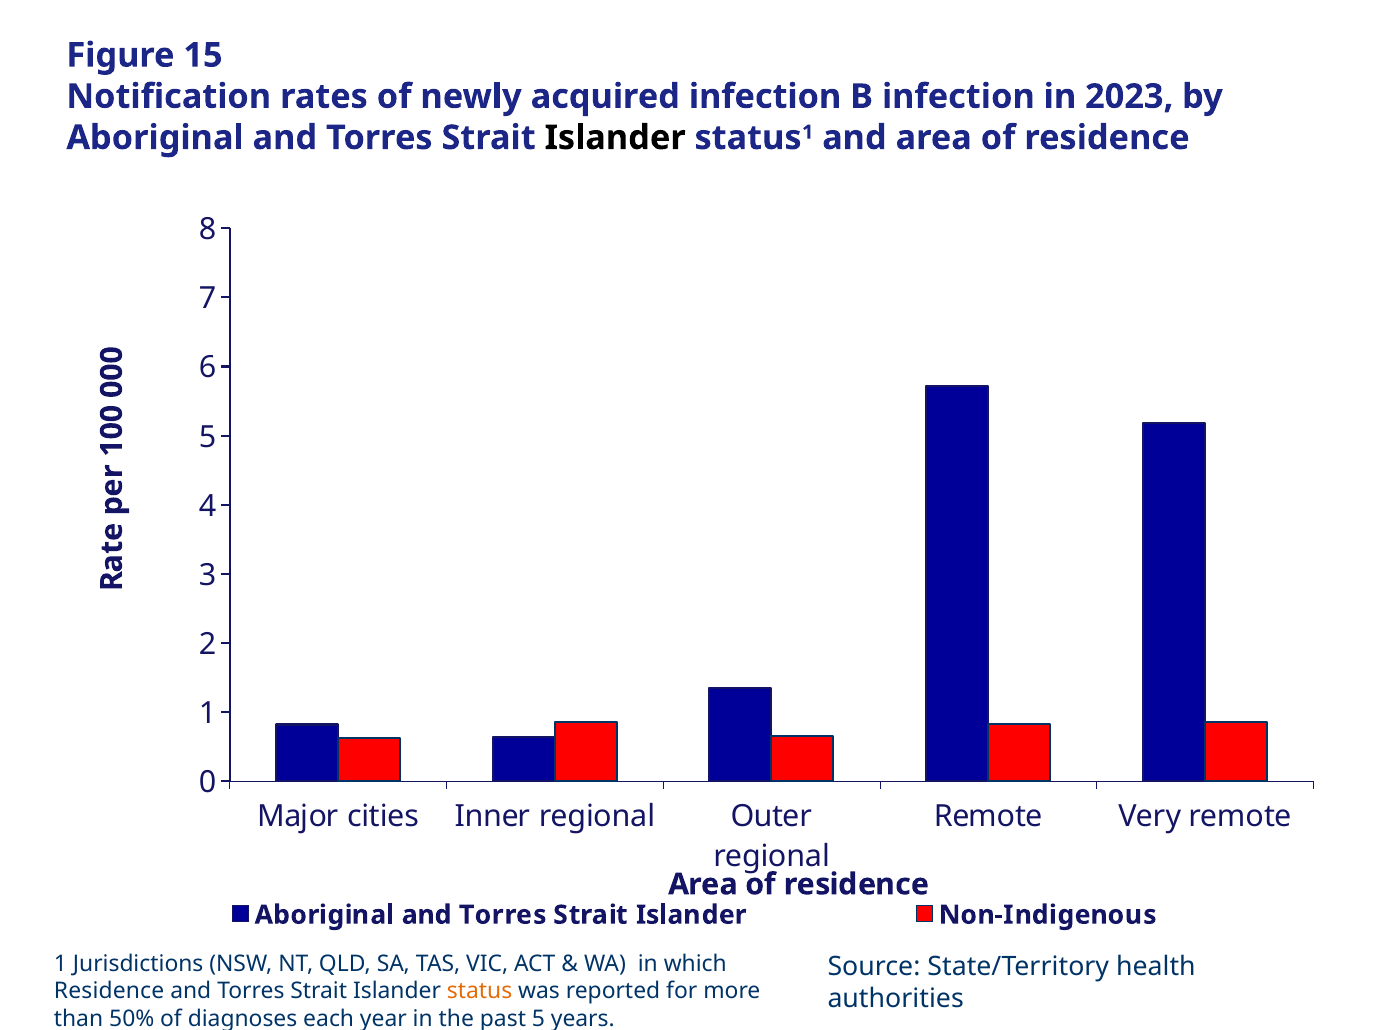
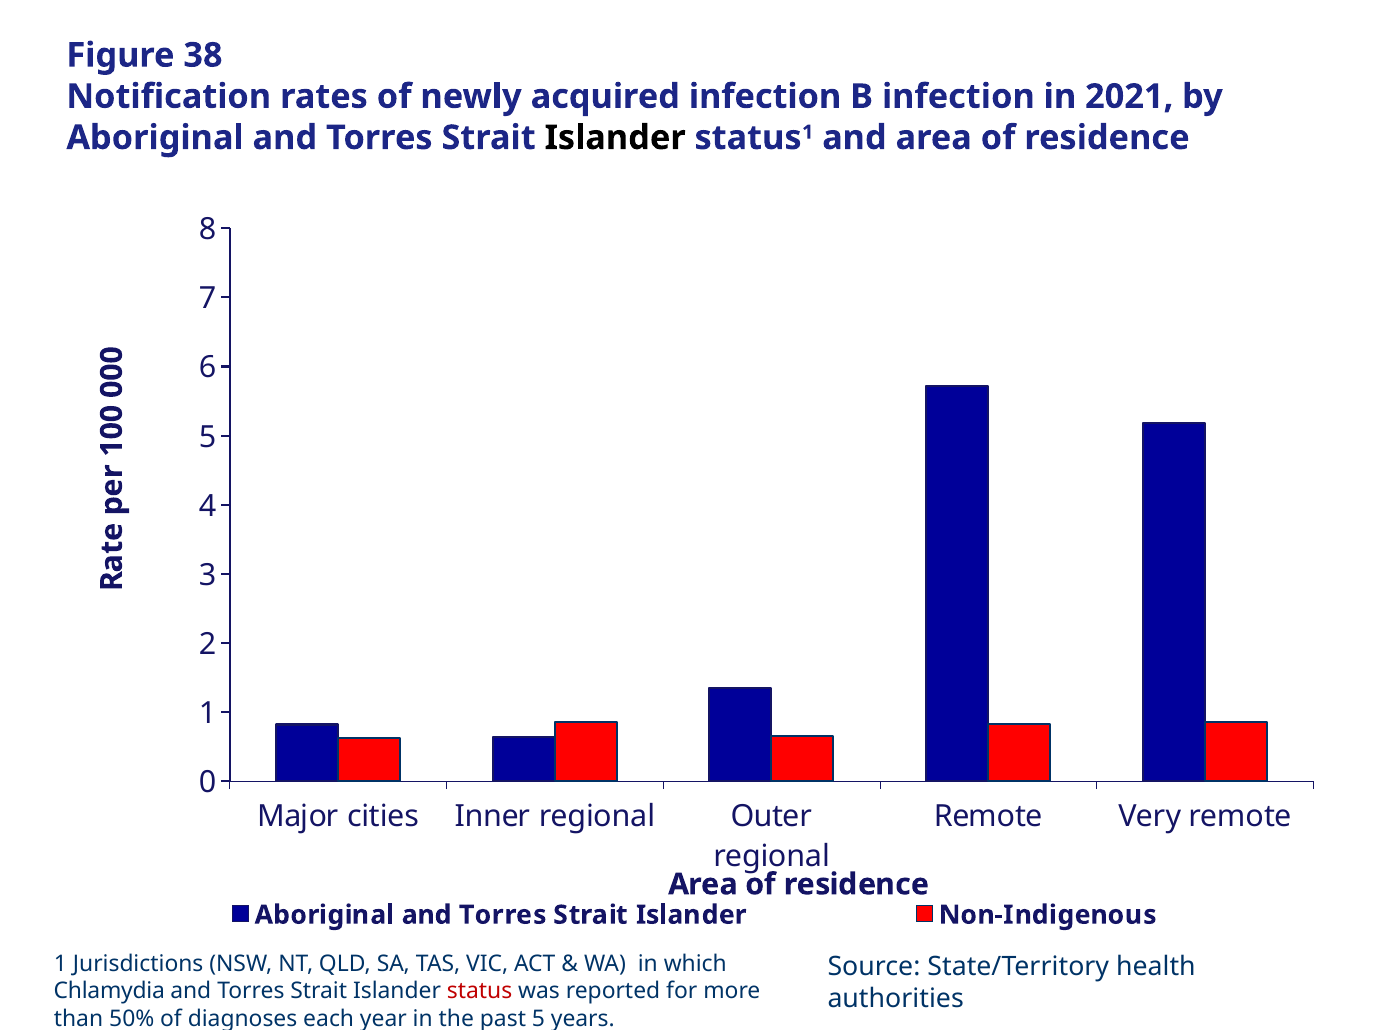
15: 15 -> 38 (203, 55)
2023: 2023 -> 2021 (1129, 97)
Residence: Residence -> Chlamydia (109, 991)
status colour: orange -> red (480, 991)
